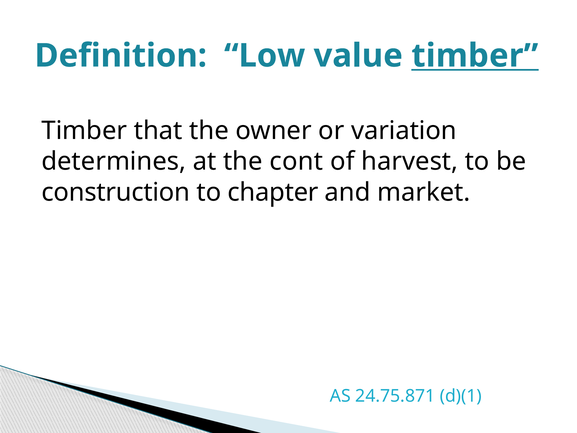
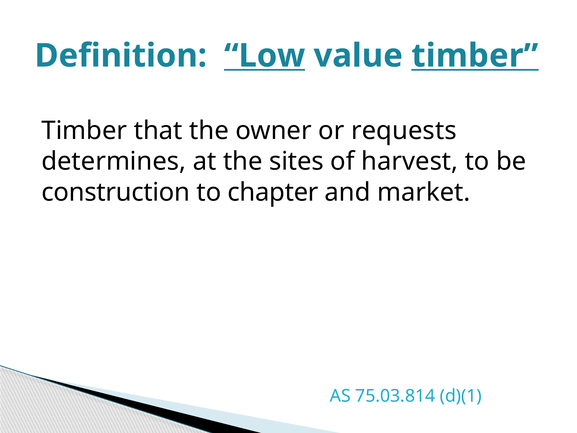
Low underline: none -> present (265, 56)
variation: variation -> requests (404, 131)
cont: cont -> sites (296, 161)
24.75.871: 24.75.871 -> 75.03.814 (395, 396)
